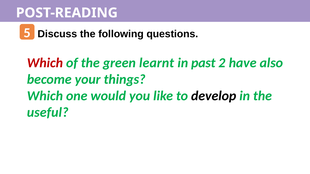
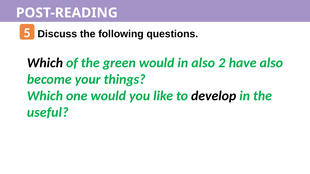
Which colour: red -> black (45, 63)
green learnt: learnt -> would (157, 63)
in past: past -> also (203, 63)
